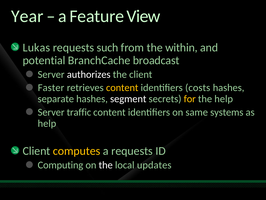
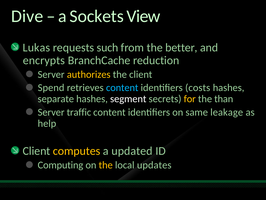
Year: Year -> Dive (27, 16)
Feature: Feature -> Sockets (97, 16)
within: within -> better (181, 47)
potential: potential -> encrypts (44, 60)
broadcast: broadcast -> reduction (156, 60)
authorizes colour: white -> yellow (89, 74)
Faster: Faster -> Spend (51, 88)
content colour: yellow -> light blue (122, 88)
the help: help -> than (224, 99)
systems: systems -> leakage (227, 112)
a requests: requests -> updated (132, 151)
the colour: white -> yellow (106, 165)
